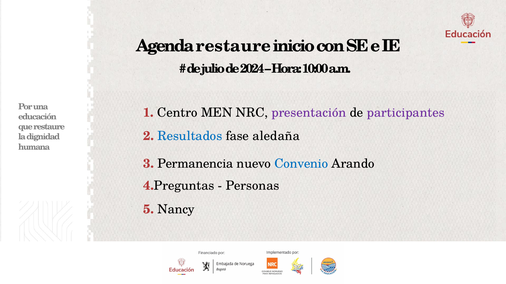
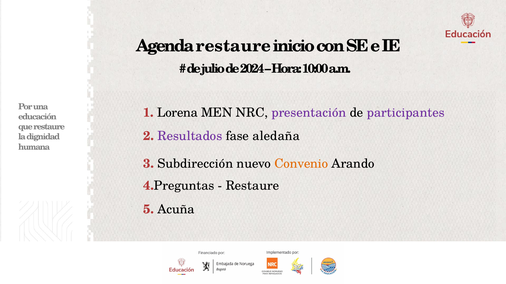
Centro: Centro -> Lorena (177, 113)
Resultados colour: blue -> purple (190, 136)
Permanencia: Permanencia -> Subdirección (195, 164)
Convenio colour: blue -> orange (301, 164)
Personas: Personas -> Restaure (252, 186)
Nancy: Nancy -> Acuña (176, 210)
